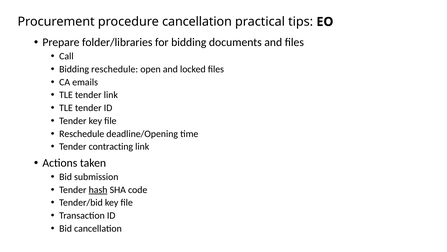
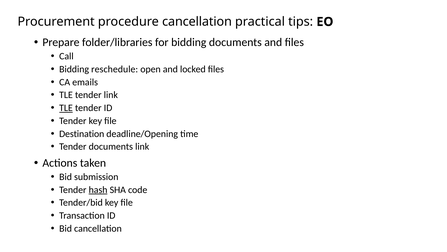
TLE underline: none -> present (66, 108)
Reschedule: Reschedule -> Destination (82, 134)
Tender contracting: contracting -> documents (111, 146)
